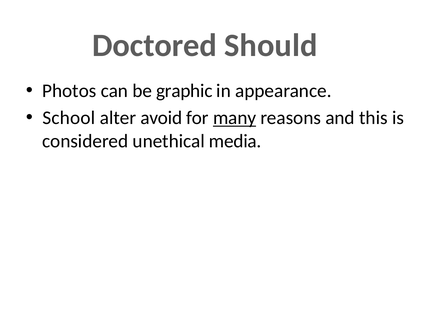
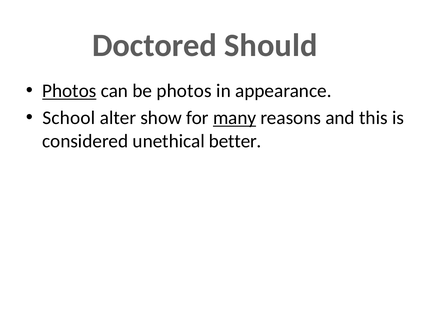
Photos underline: none -> present (69, 91)
be graphic: graphic -> photos (184, 91)
avoid: avoid -> show (161, 118)
media: media -> better (235, 141)
